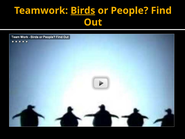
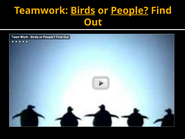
People underline: none -> present (130, 11)
